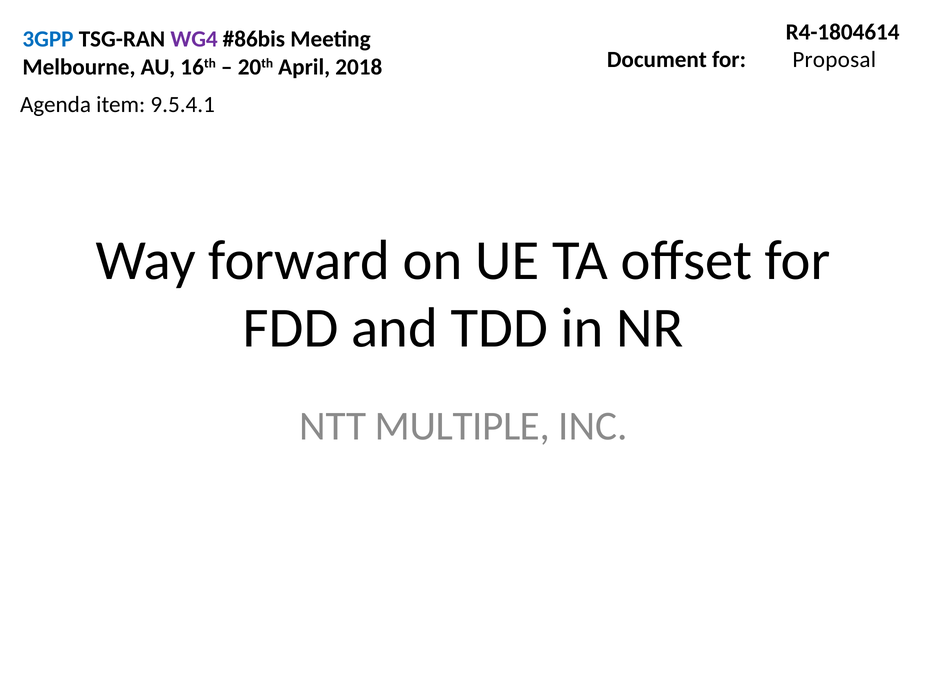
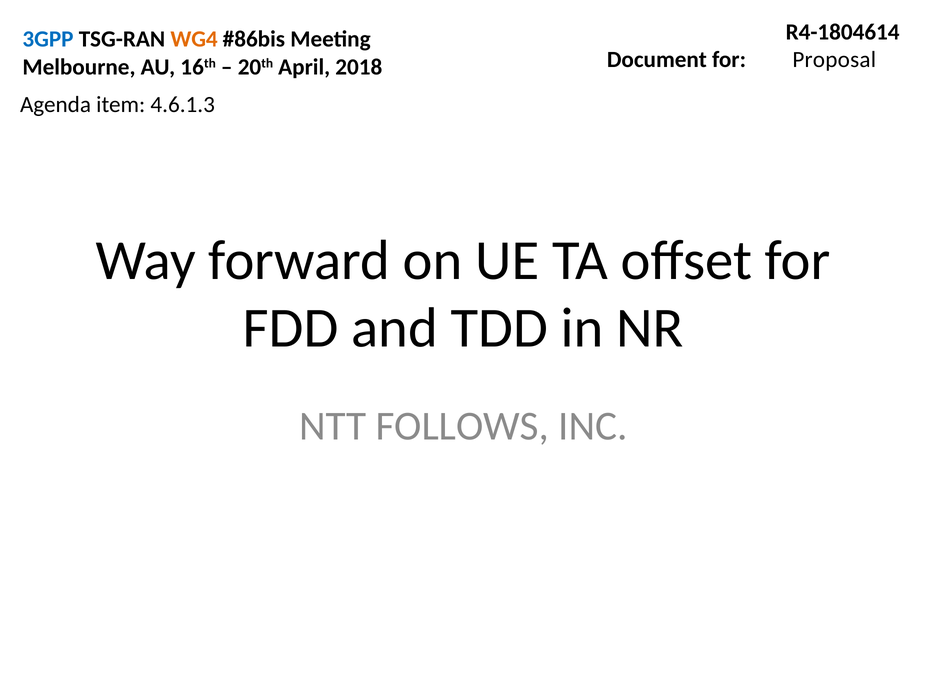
WG4 colour: purple -> orange (194, 39)
9.5.4.1: 9.5.4.1 -> 4.6.1.3 (183, 105)
MULTIPLE: MULTIPLE -> FOLLOWS (462, 426)
